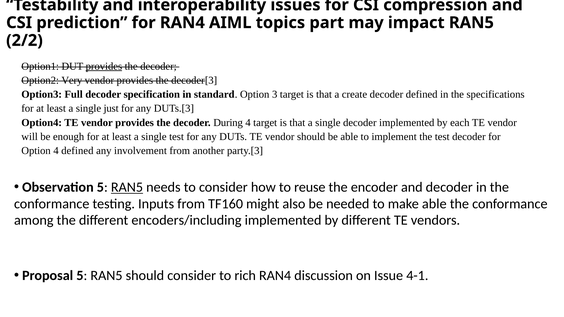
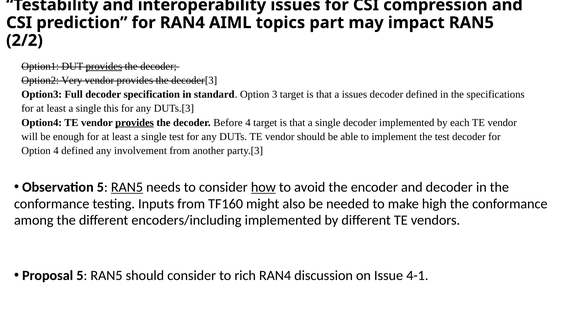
a create: create -> issues (354, 94)
just: just -> this (111, 109)
provides underline: none -> present (135, 123)
During: During -> Before (228, 123)
how underline: none -> present (263, 188)
reuse: reuse -> avoid (310, 188)
make able: able -> high (434, 204)
